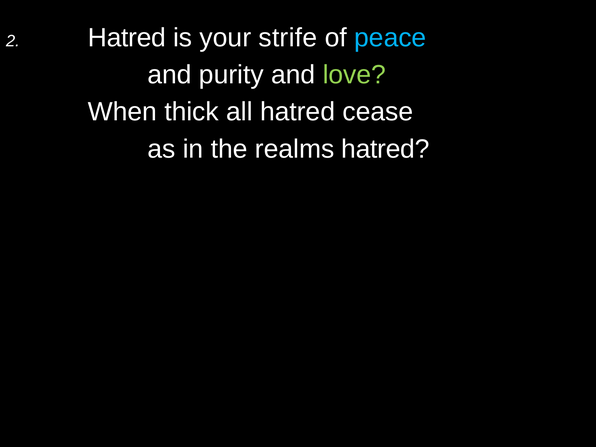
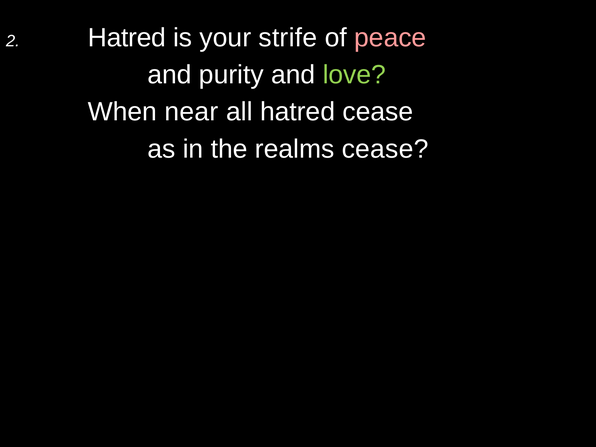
peace colour: light blue -> pink (390, 38)
thick: thick -> near (191, 112)
realms hatred: hatred -> cease (385, 149)
